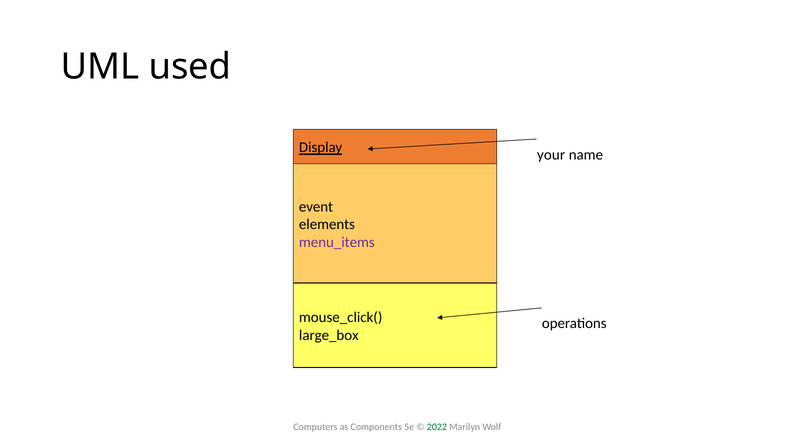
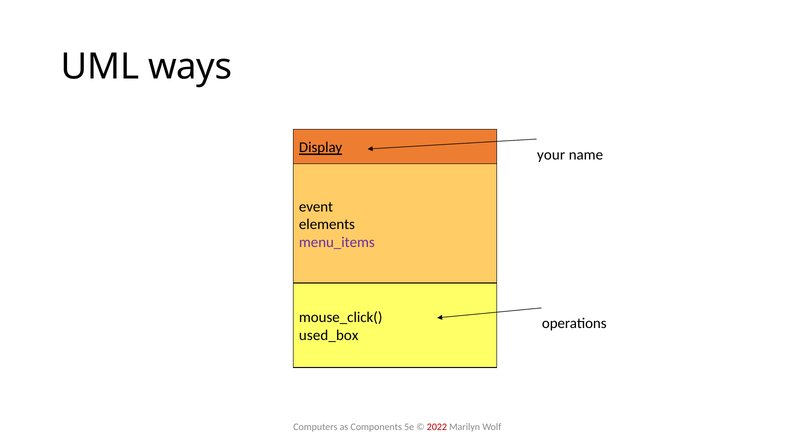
used: used -> ways (190, 67)
large_box: large_box -> used_box (329, 335)
2022 colour: green -> red (437, 427)
